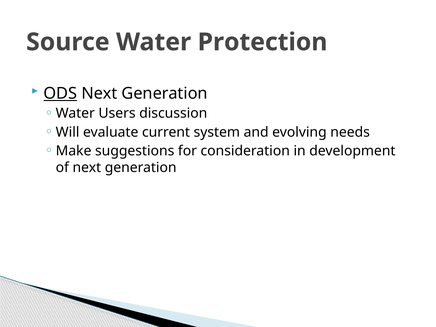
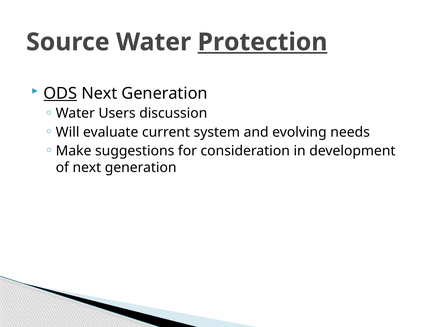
Protection underline: none -> present (263, 42)
